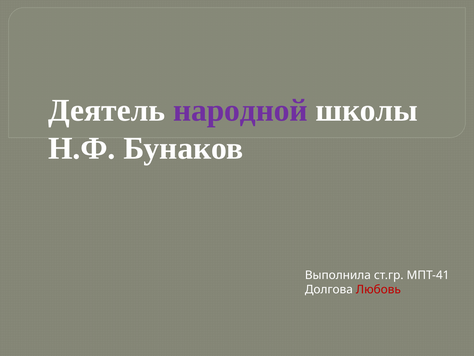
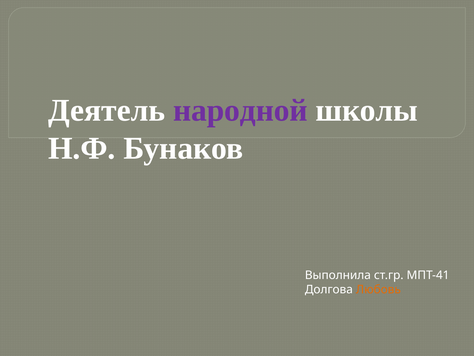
Любовь colour: red -> orange (378, 289)
